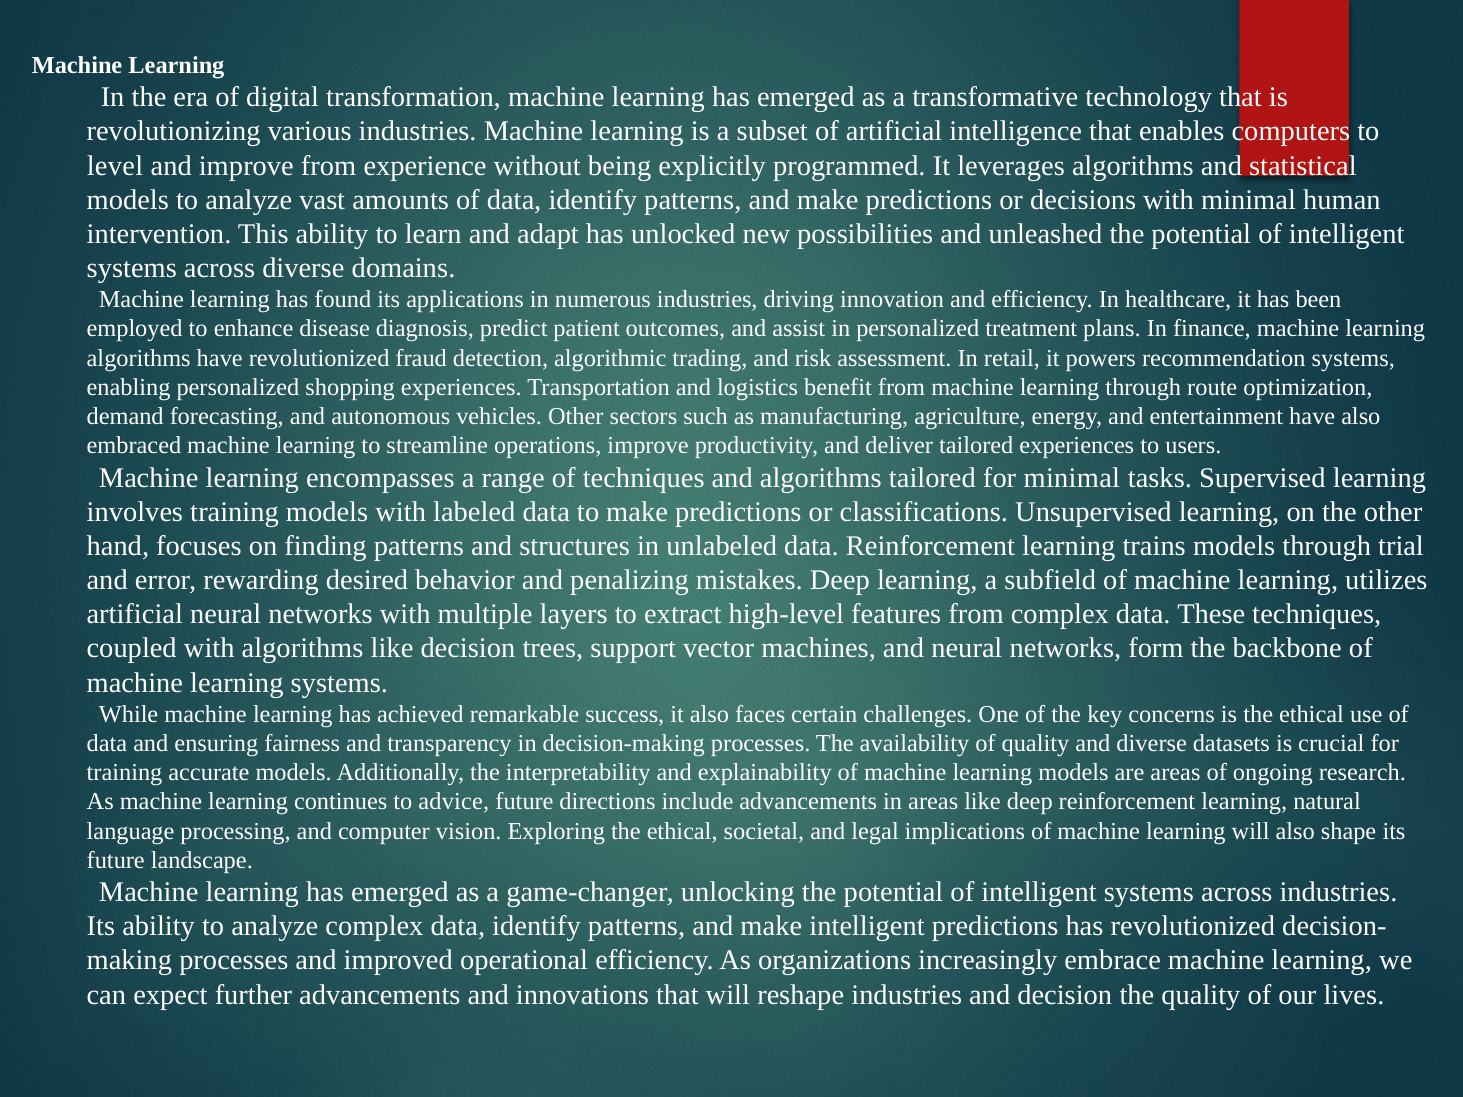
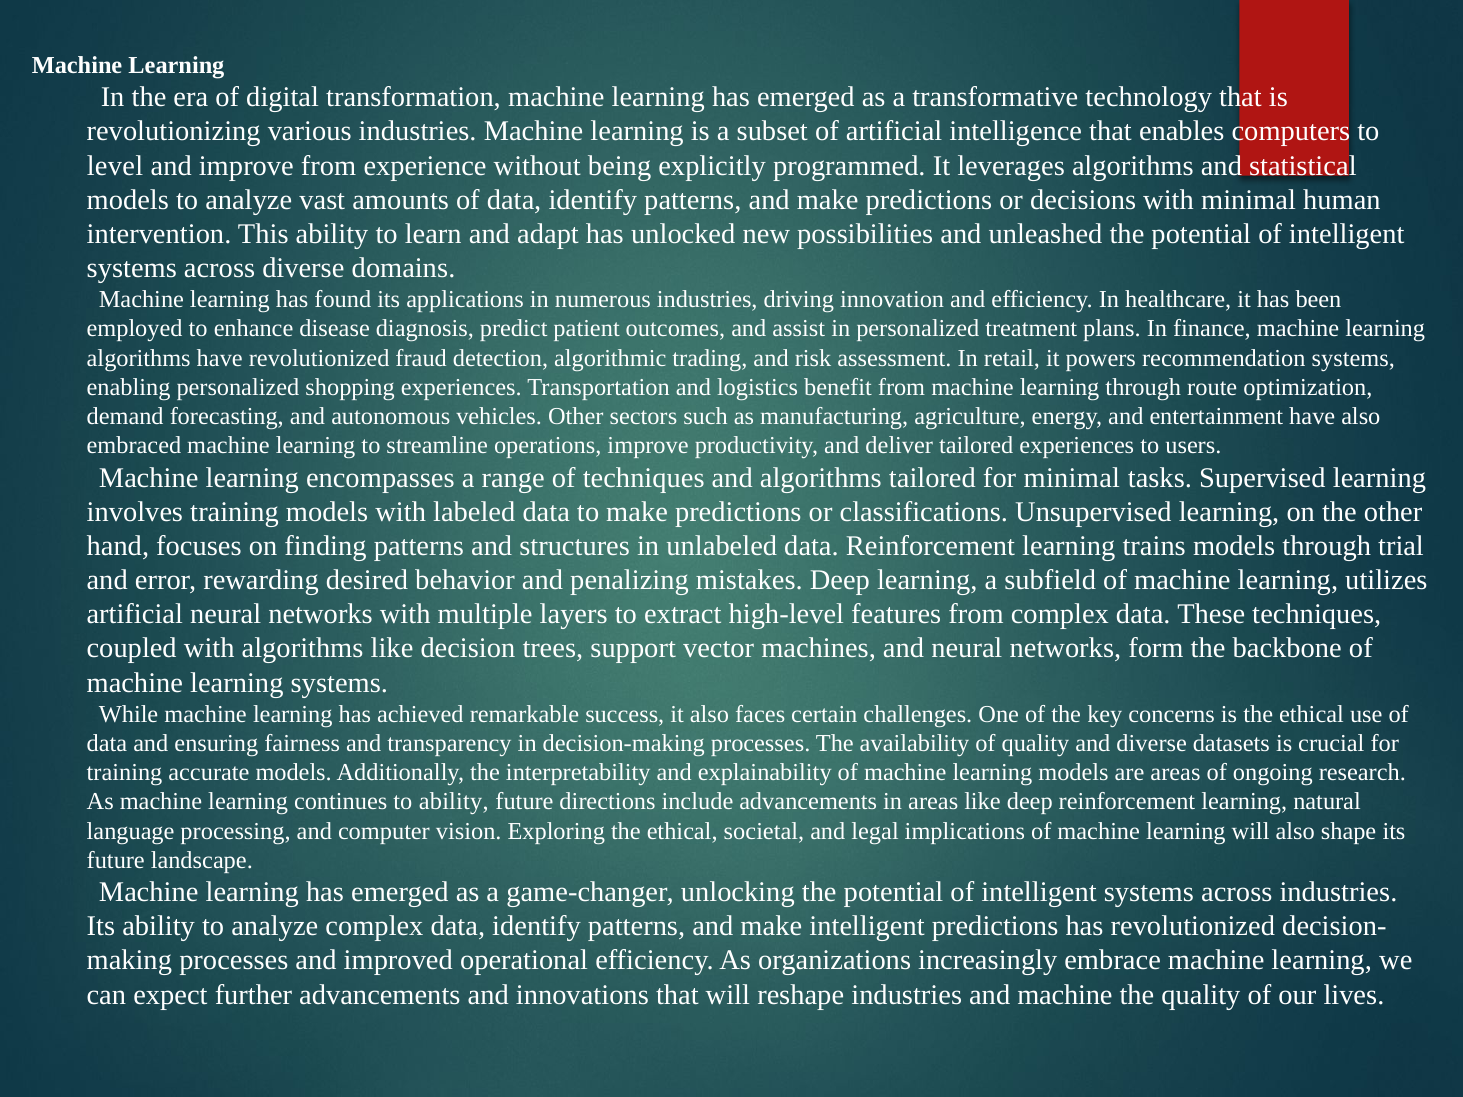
to advice: advice -> ability (454, 802)
and decision: decision -> machine (1065, 995)
